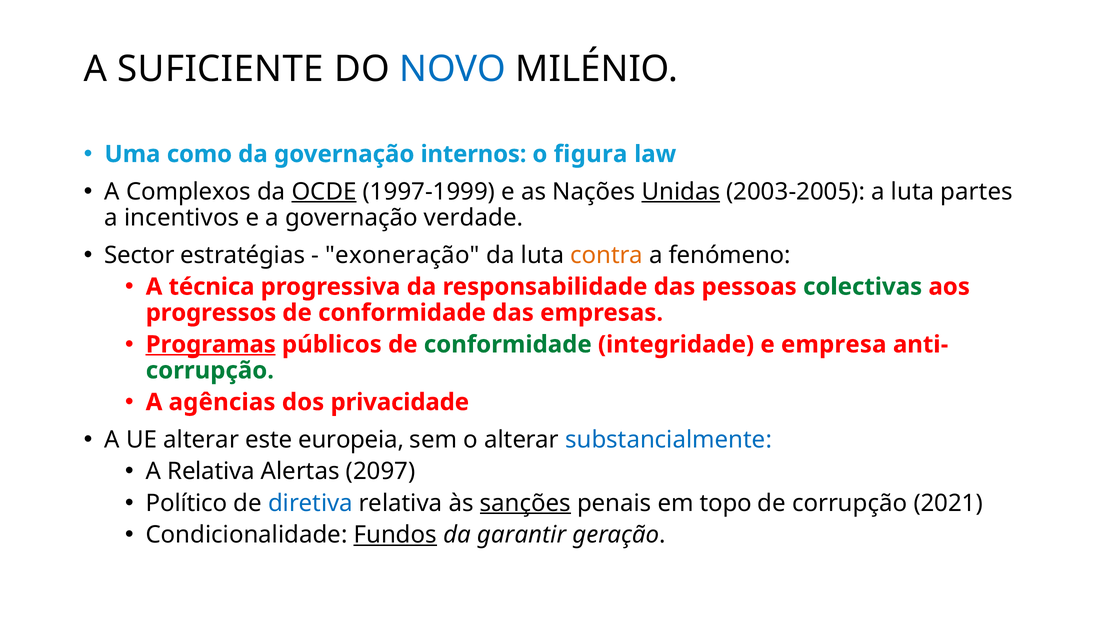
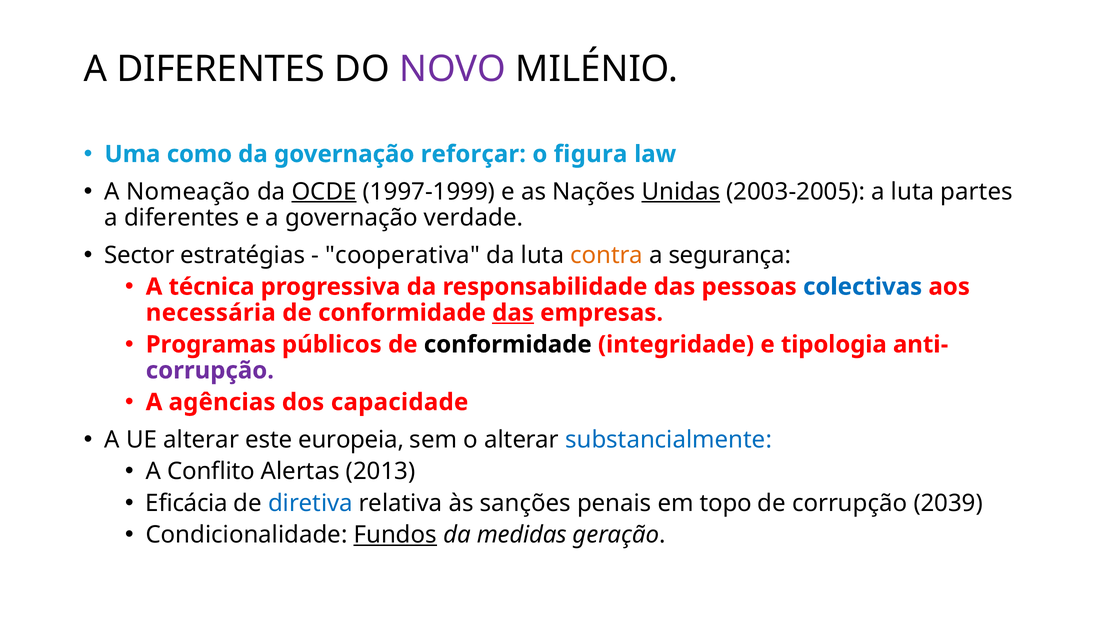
SUFICIENTE: SUFICIENTE -> DIFERENTES (221, 69)
NOVO colour: blue -> purple (453, 69)
internos: internos -> reforçar (473, 154)
Complexos: Complexos -> Nomeação (188, 192)
incentivos: incentivos -> diferentes (182, 218)
exoneração: exoneração -> cooperativa (403, 255)
fenómeno: fenómeno -> segurança (730, 255)
colectivas colour: green -> blue (863, 287)
progressos: progressos -> necessária (211, 313)
das underline: none -> present (513, 313)
Programas underline: present -> none (211, 344)
conformidade colour: green -> black (508, 344)
empresa: empresa -> tipologia (834, 344)
corrupção colour: green -> purple (210, 370)
privacidade: privacidade -> capacidade (400, 402)
A Relativa: Relativa -> Conflito (211, 471)
2097: 2097 -> 2013 (381, 471)
Político: Político -> Eficácia (187, 503)
sanções underline: present -> none (525, 503)
2021: 2021 -> 2039 (948, 503)
garantir: garantir -> medidas (522, 535)
